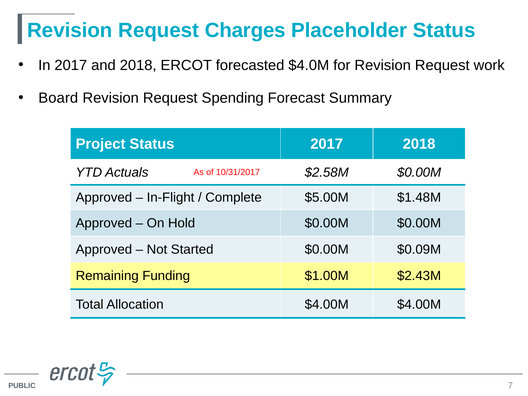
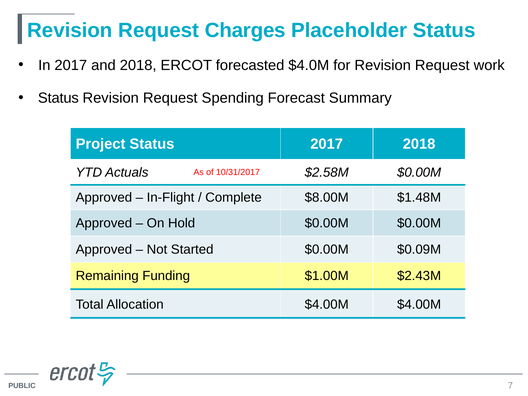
Board: Board -> Status (58, 98)
$5.00M: $5.00M -> $8.00M (327, 197)
